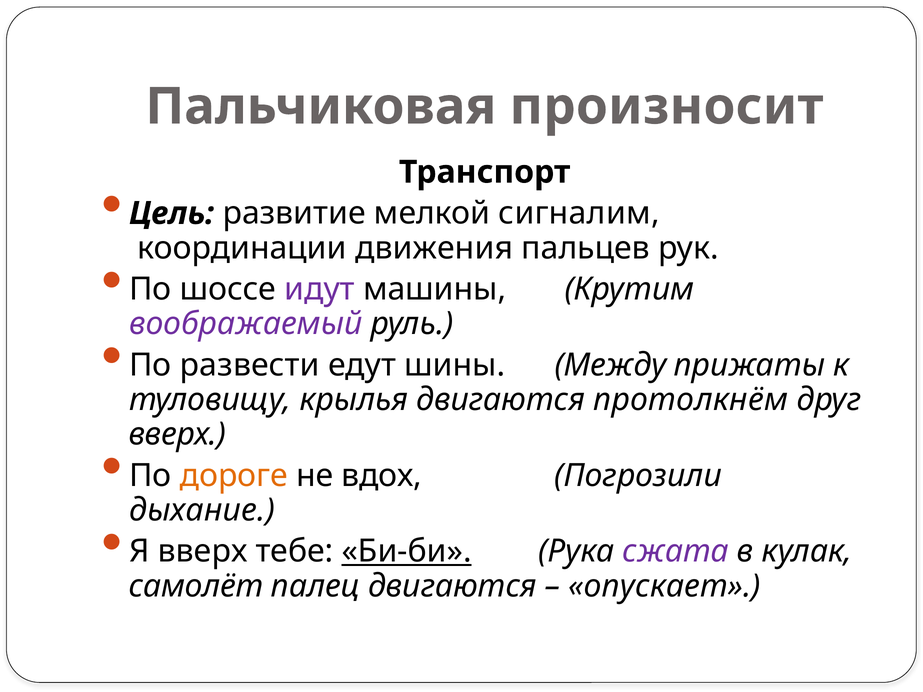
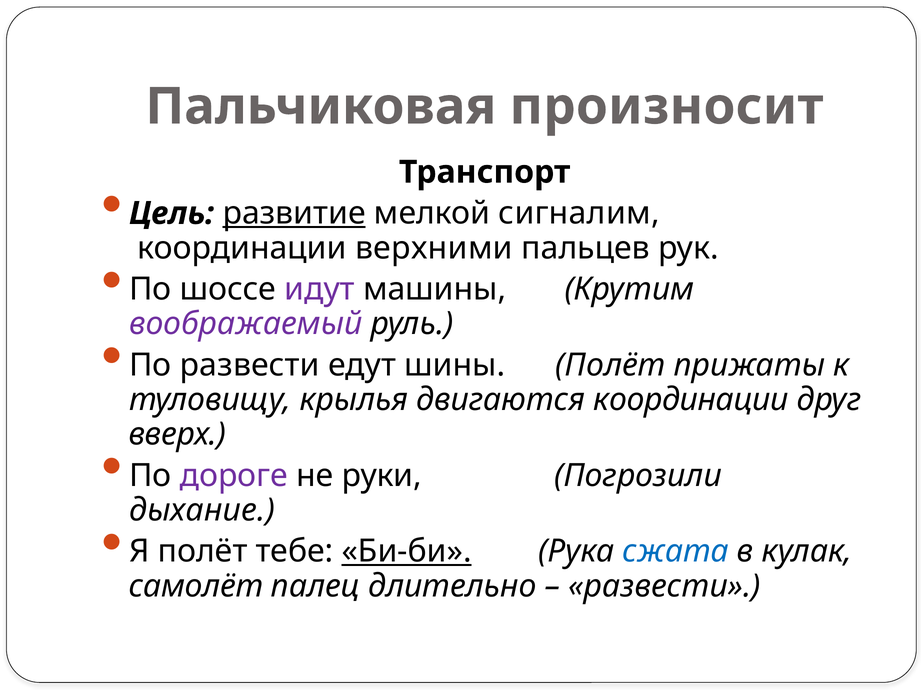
развитие underline: none -> present (294, 213)
движения: движения -> верхними (434, 248)
шины Между: Между -> Полёт (611, 365)
двигаются протолкнём: протолкнём -> координации (691, 400)
дороге colour: orange -> purple (234, 476)
вдох: вдох -> руки (382, 476)
Я вверх: вверх -> полёт (203, 552)
сжата colour: purple -> blue (676, 552)
палец двигаются: двигаются -> длительно (452, 586)
опускает: опускает -> развести (665, 586)
